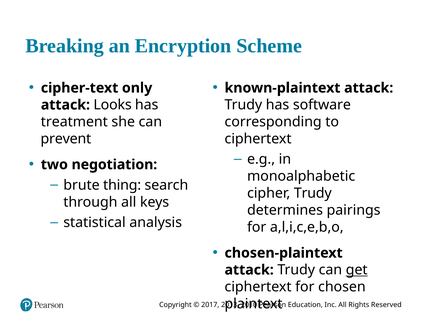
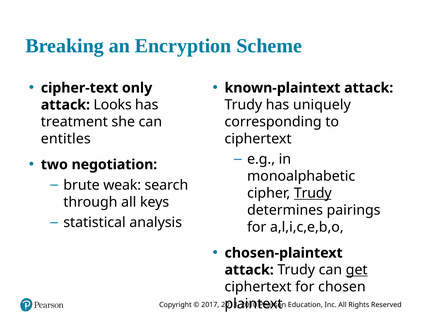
software: software -> uniquely (322, 105)
prevent: prevent -> entitles (66, 139)
thing: thing -> weak (122, 185)
Trudy underline: none -> present (313, 193)
